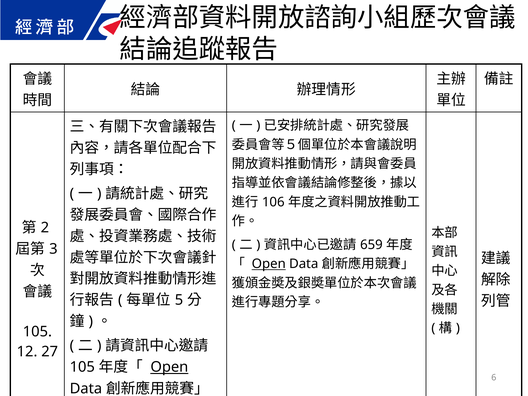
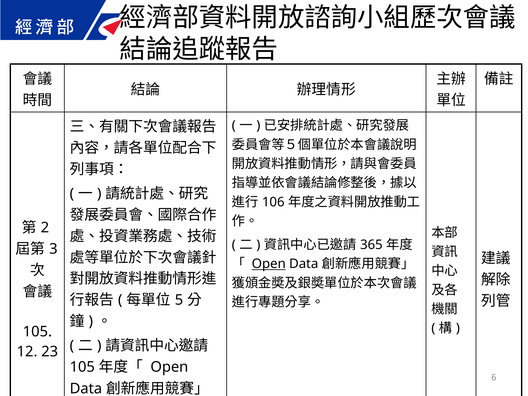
659: 659 -> 365 (371, 245)
27: 27 -> 23 (50, 352)
Open underline: present -> none (169, 367)
